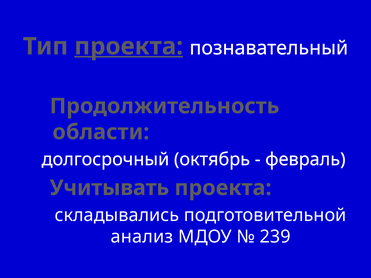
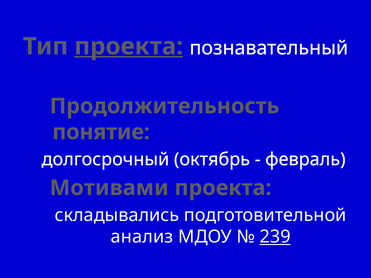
области: области -> понятие (101, 132)
Учитывать: Учитывать -> Мотивами (109, 188)
239 underline: none -> present (275, 237)
